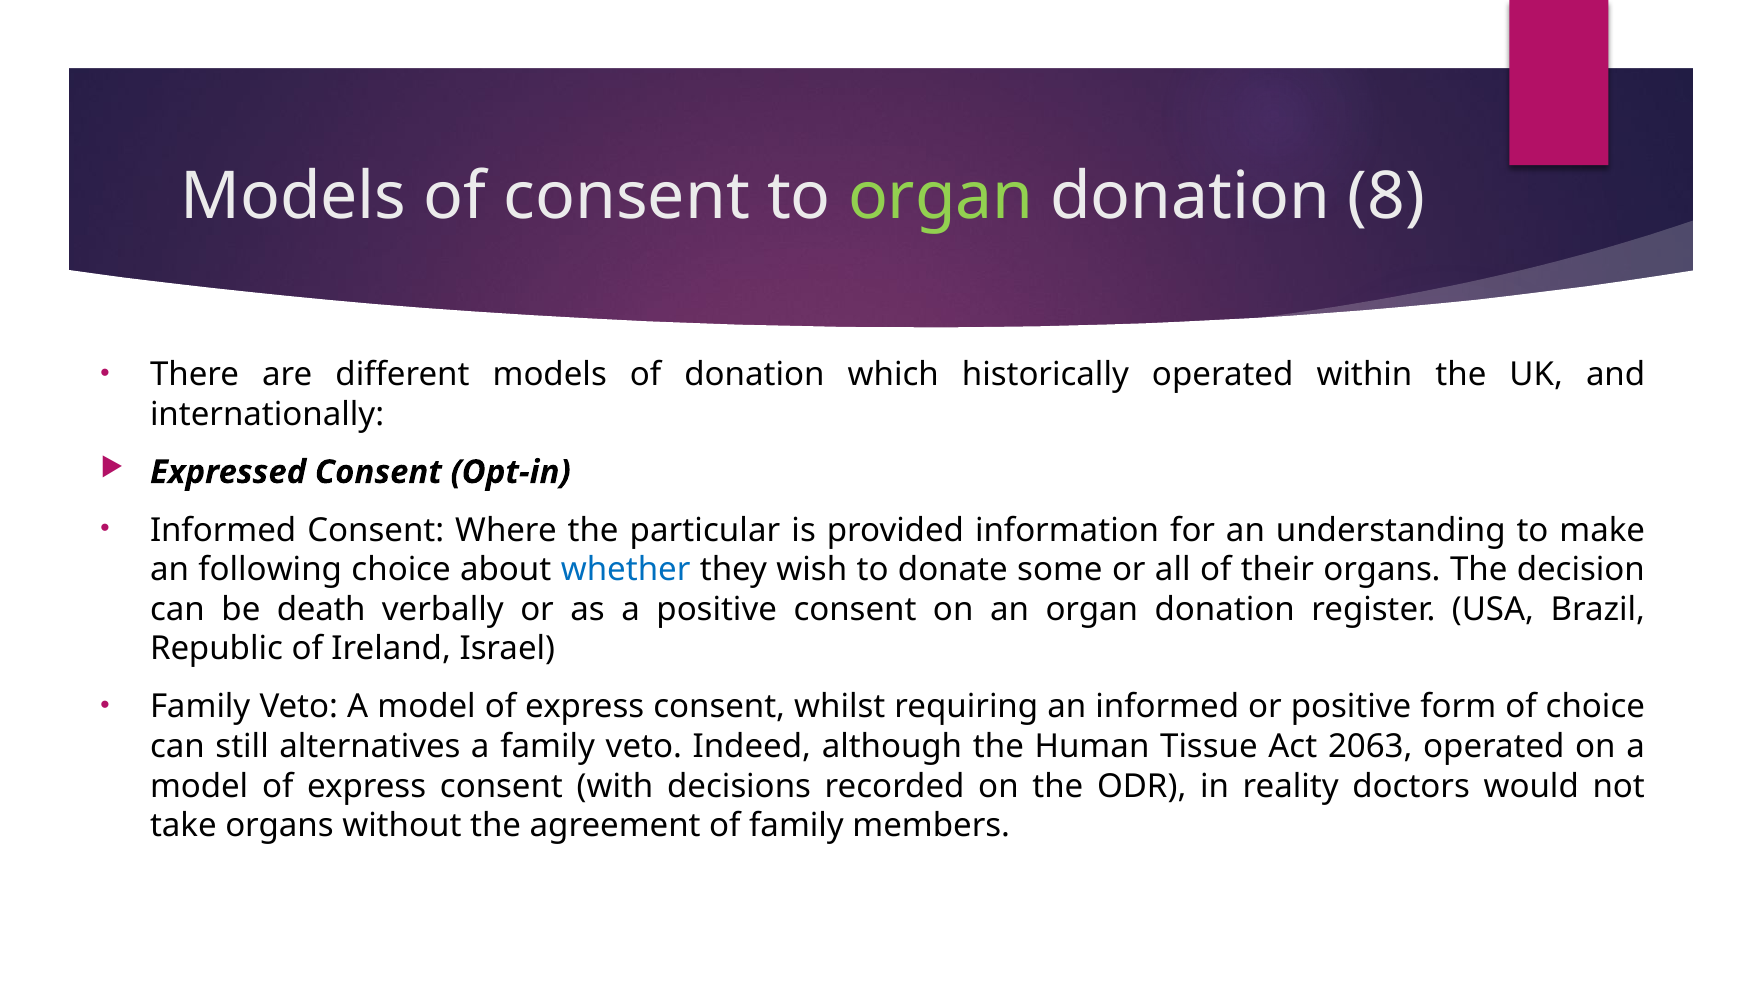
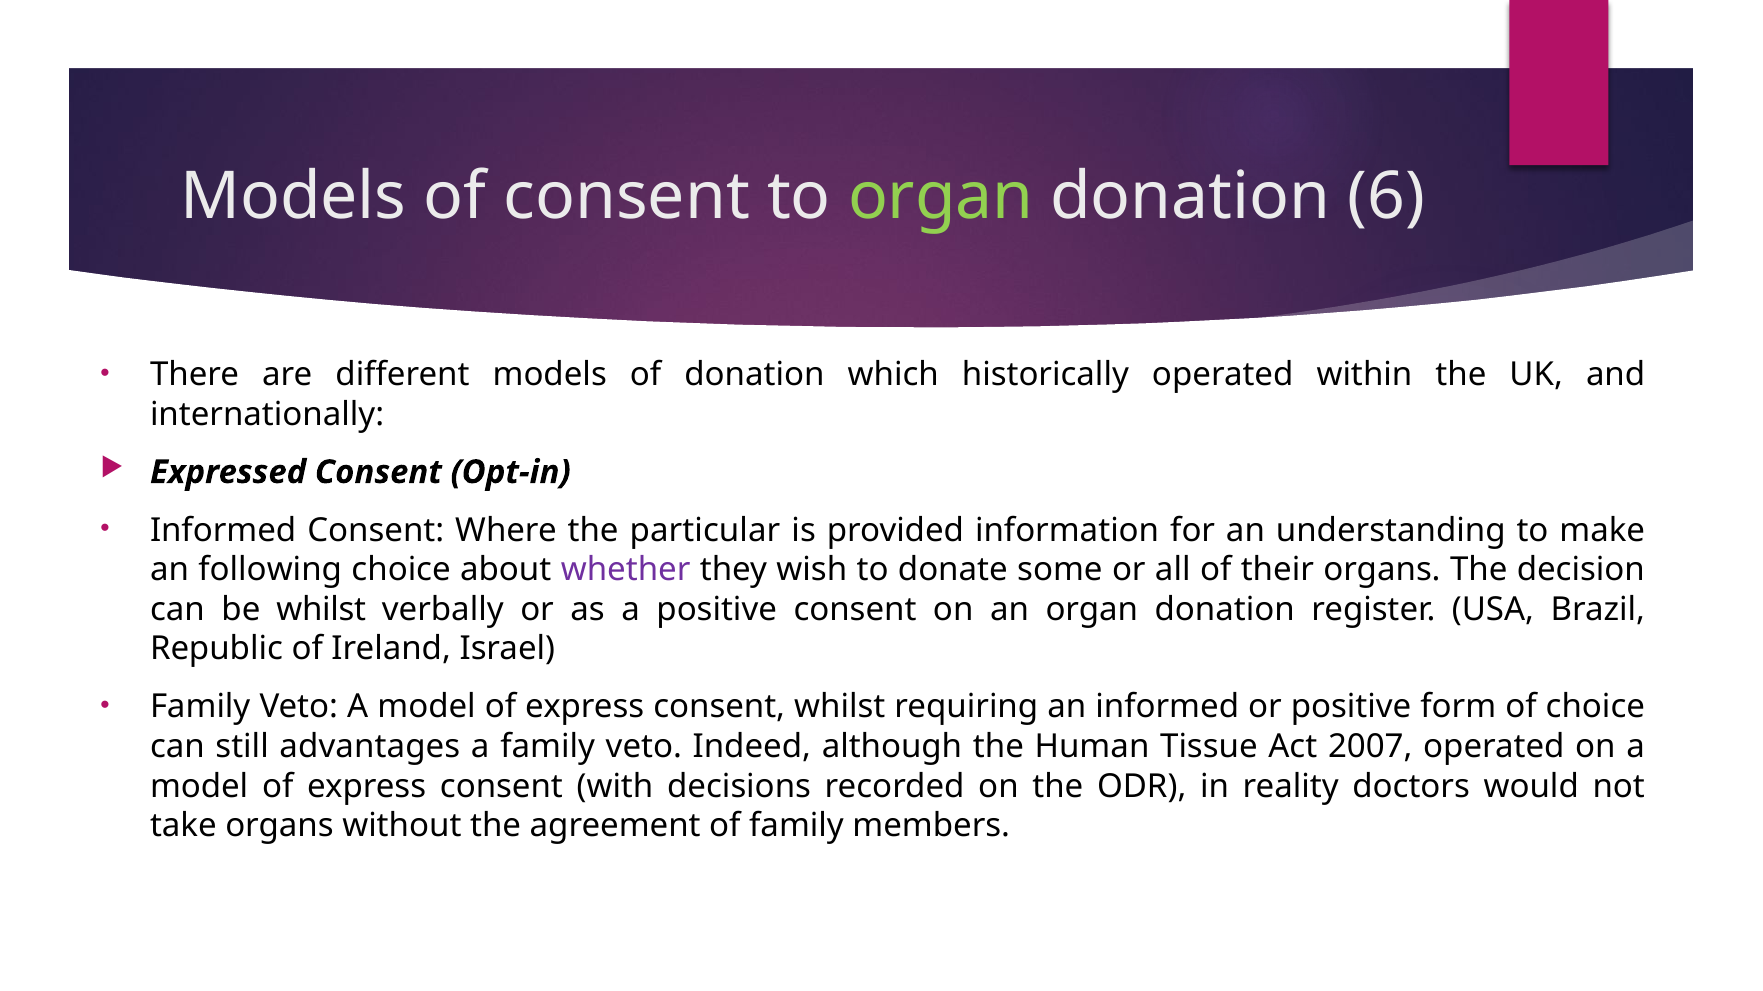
8: 8 -> 6 (1386, 197)
whether colour: blue -> purple (626, 570)
be death: death -> whilst (321, 610)
alternatives: alternatives -> advantages (370, 747)
2063: 2063 -> 2007 (1370, 747)
